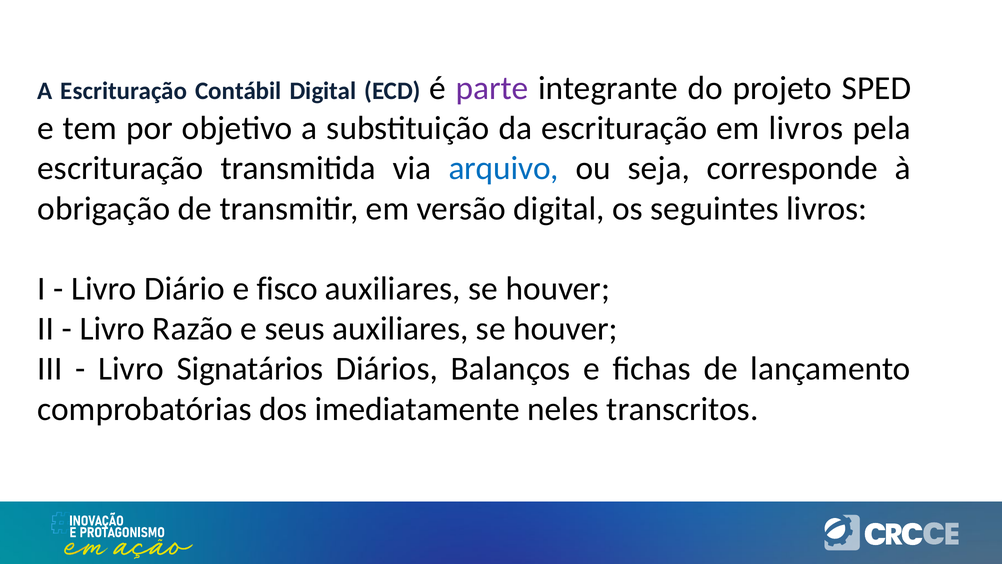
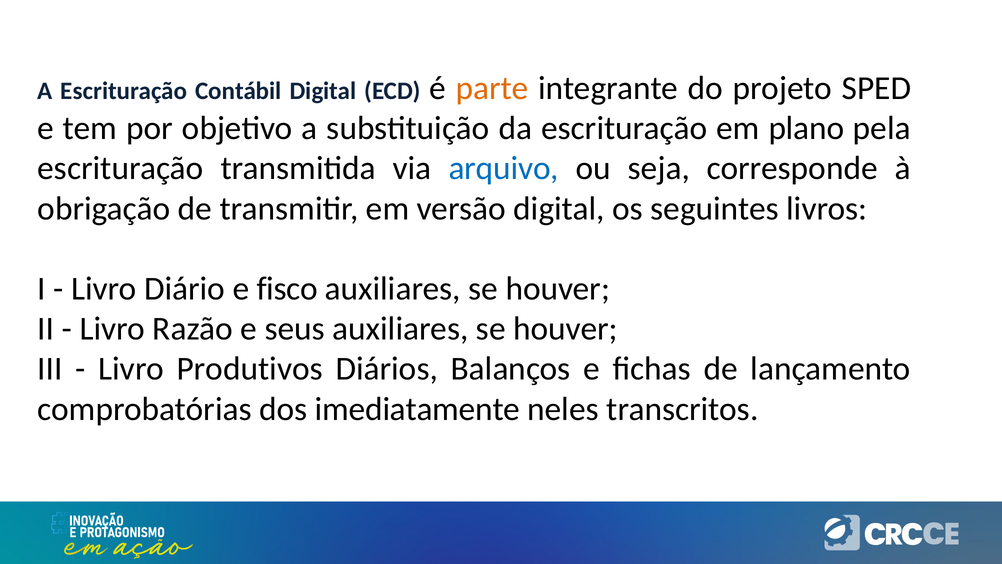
parte colour: purple -> orange (492, 88)
em livros: livros -> plano (806, 128)
Signatários: Signatários -> Produtivos (250, 369)
